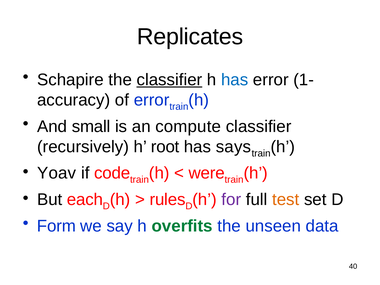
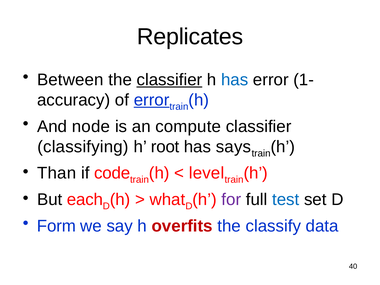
Schapire: Schapire -> Between (70, 80)
error underline: none -> present (152, 100)
small: small -> node (91, 126)
recursively: recursively -> classifying (83, 147)
Yoav: Yoav -> Than (57, 173)
were: were -> level (207, 173)
rules: rules -> what (167, 200)
test colour: orange -> blue (286, 200)
overfits colour: green -> red (182, 226)
unseen: unseen -> classify (273, 226)
